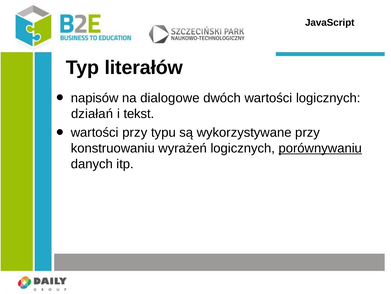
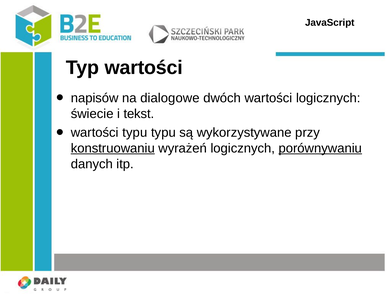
Typ literałów: literałów -> wartości (144, 68)
działań: działań -> świecie (92, 113)
wartości przy: przy -> typu (135, 132)
konstruowaniu underline: none -> present (113, 148)
